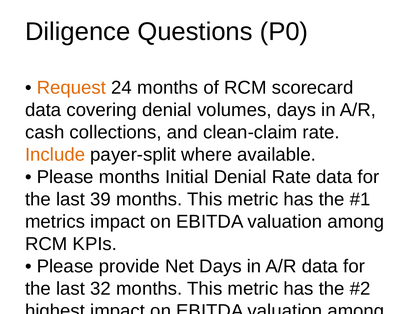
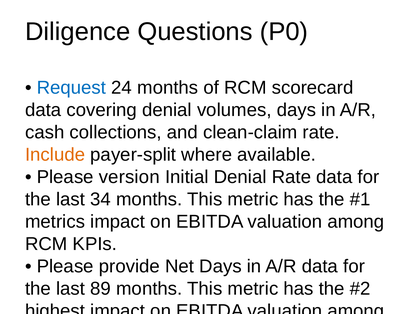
Request colour: orange -> blue (71, 88)
Please months: months -> version (129, 177)
39: 39 -> 34 (101, 200)
32: 32 -> 89 (101, 289)
